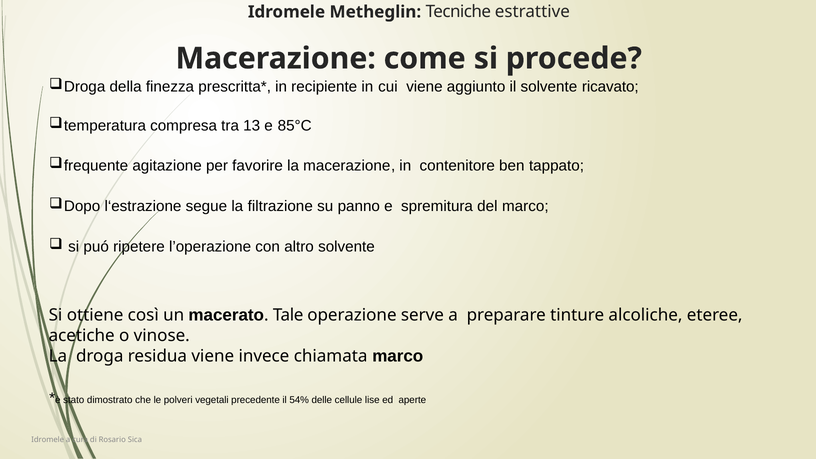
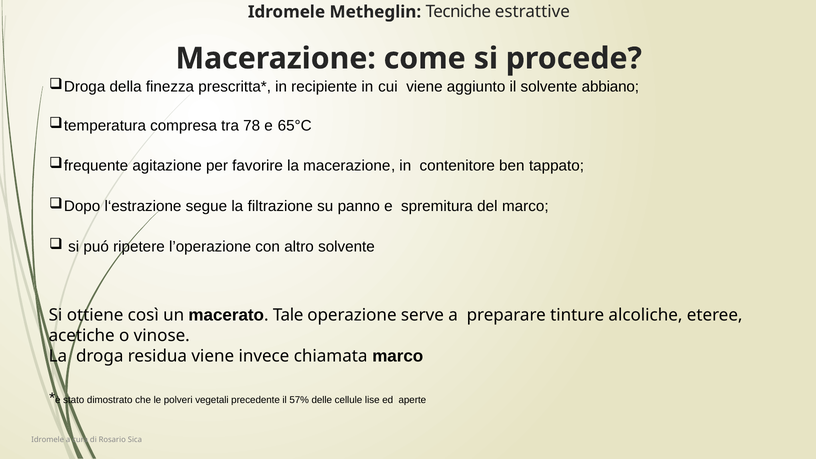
ricavato: ricavato -> abbiano (610, 87)
13: 13 -> 78 (252, 126)
85°C: 85°C -> 65°C (295, 126)
54%: 54% -> 57% (299, 400)
